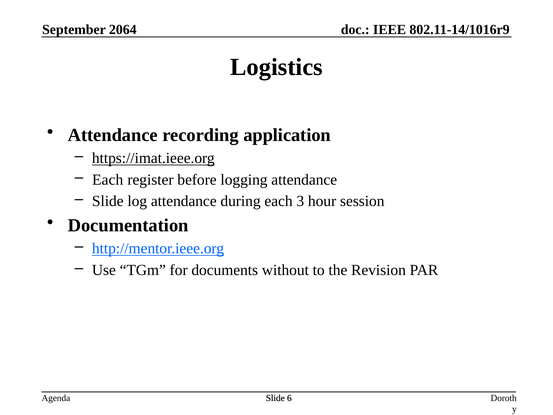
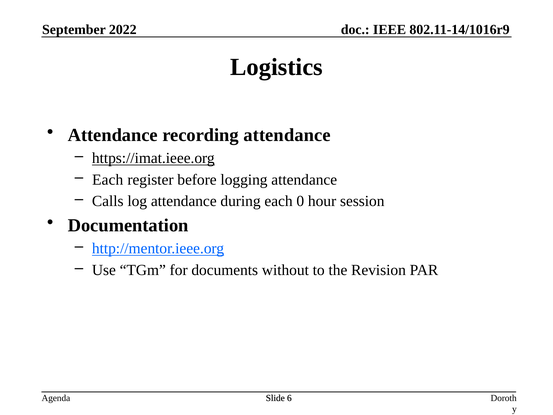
2064: 2064 -> 2022 (123, 30)
recording application: application -> attendance (287, 135)
Slide: Slide -> Calls (108, 201)
3: 3 -> 0 (300, 201)
